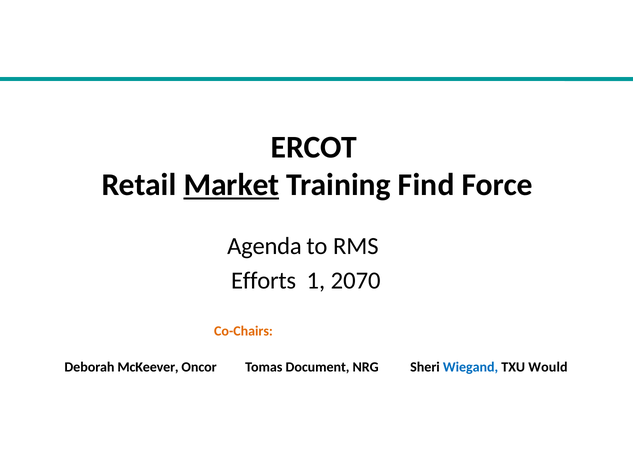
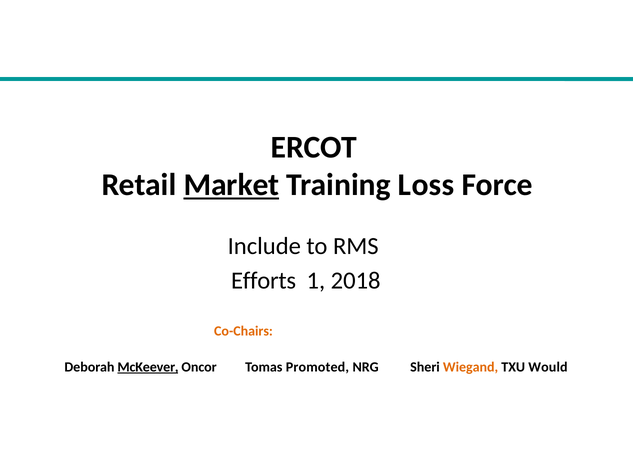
Find: Find -> Loss (426, 185)
Agenda: Agenda -> Include (264, 246)
2070: 2070 -> 2018 (356, 281)
McKeever underline: none -> present (148, 368)
Document: Document -> Promoted (317, 368)
Wiegand colour: blue -> orange (471, 368)
